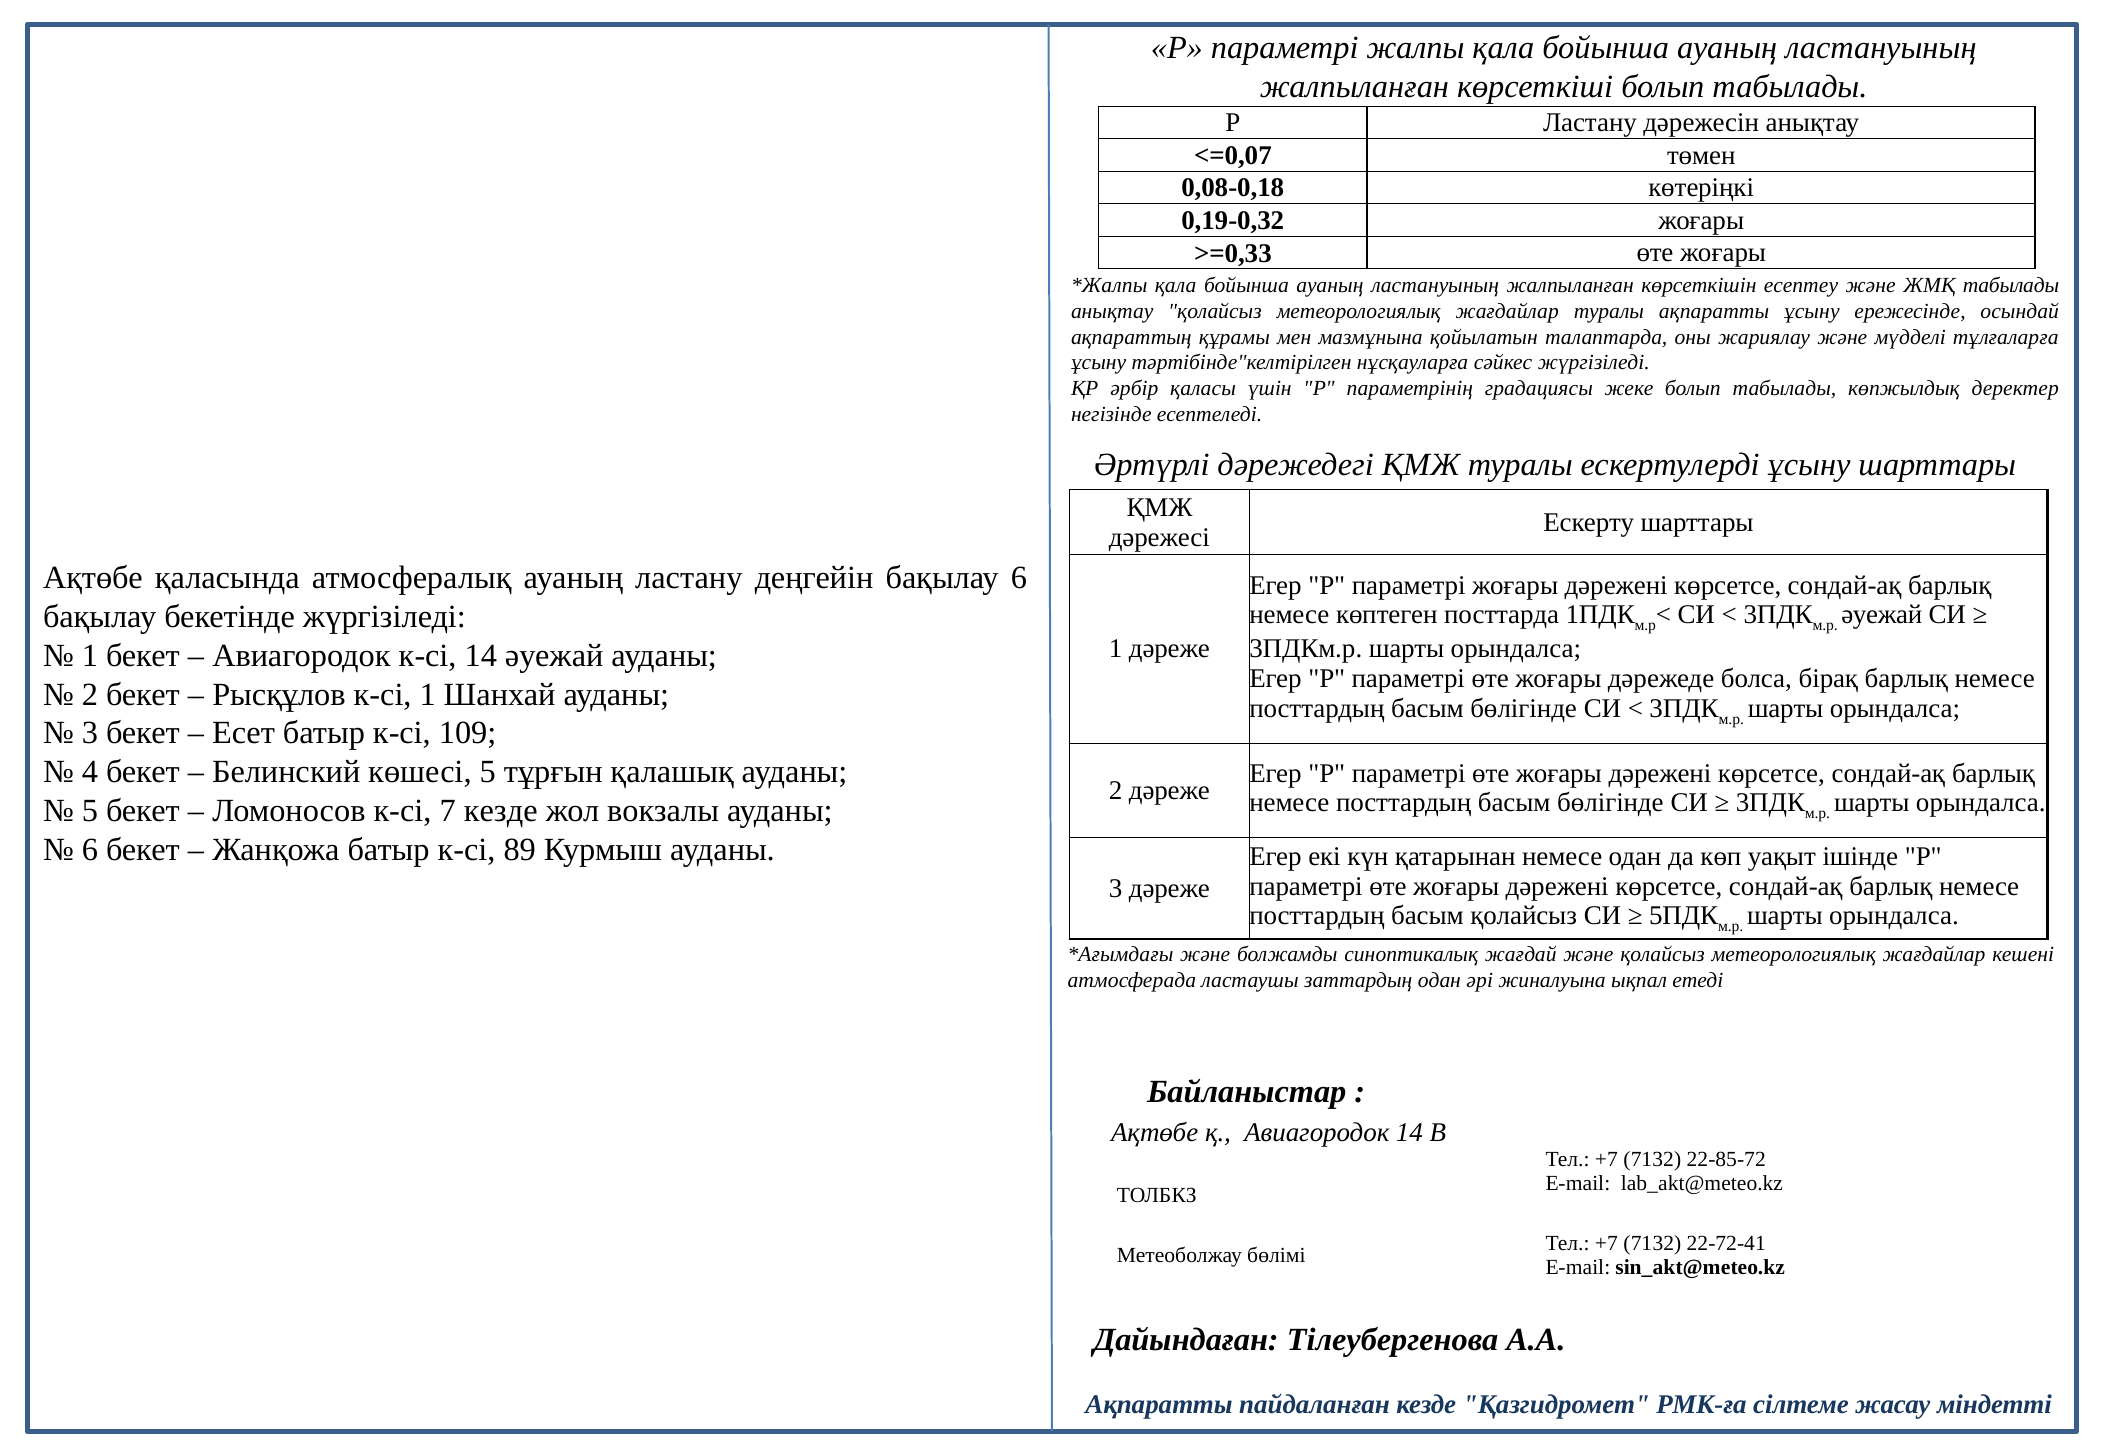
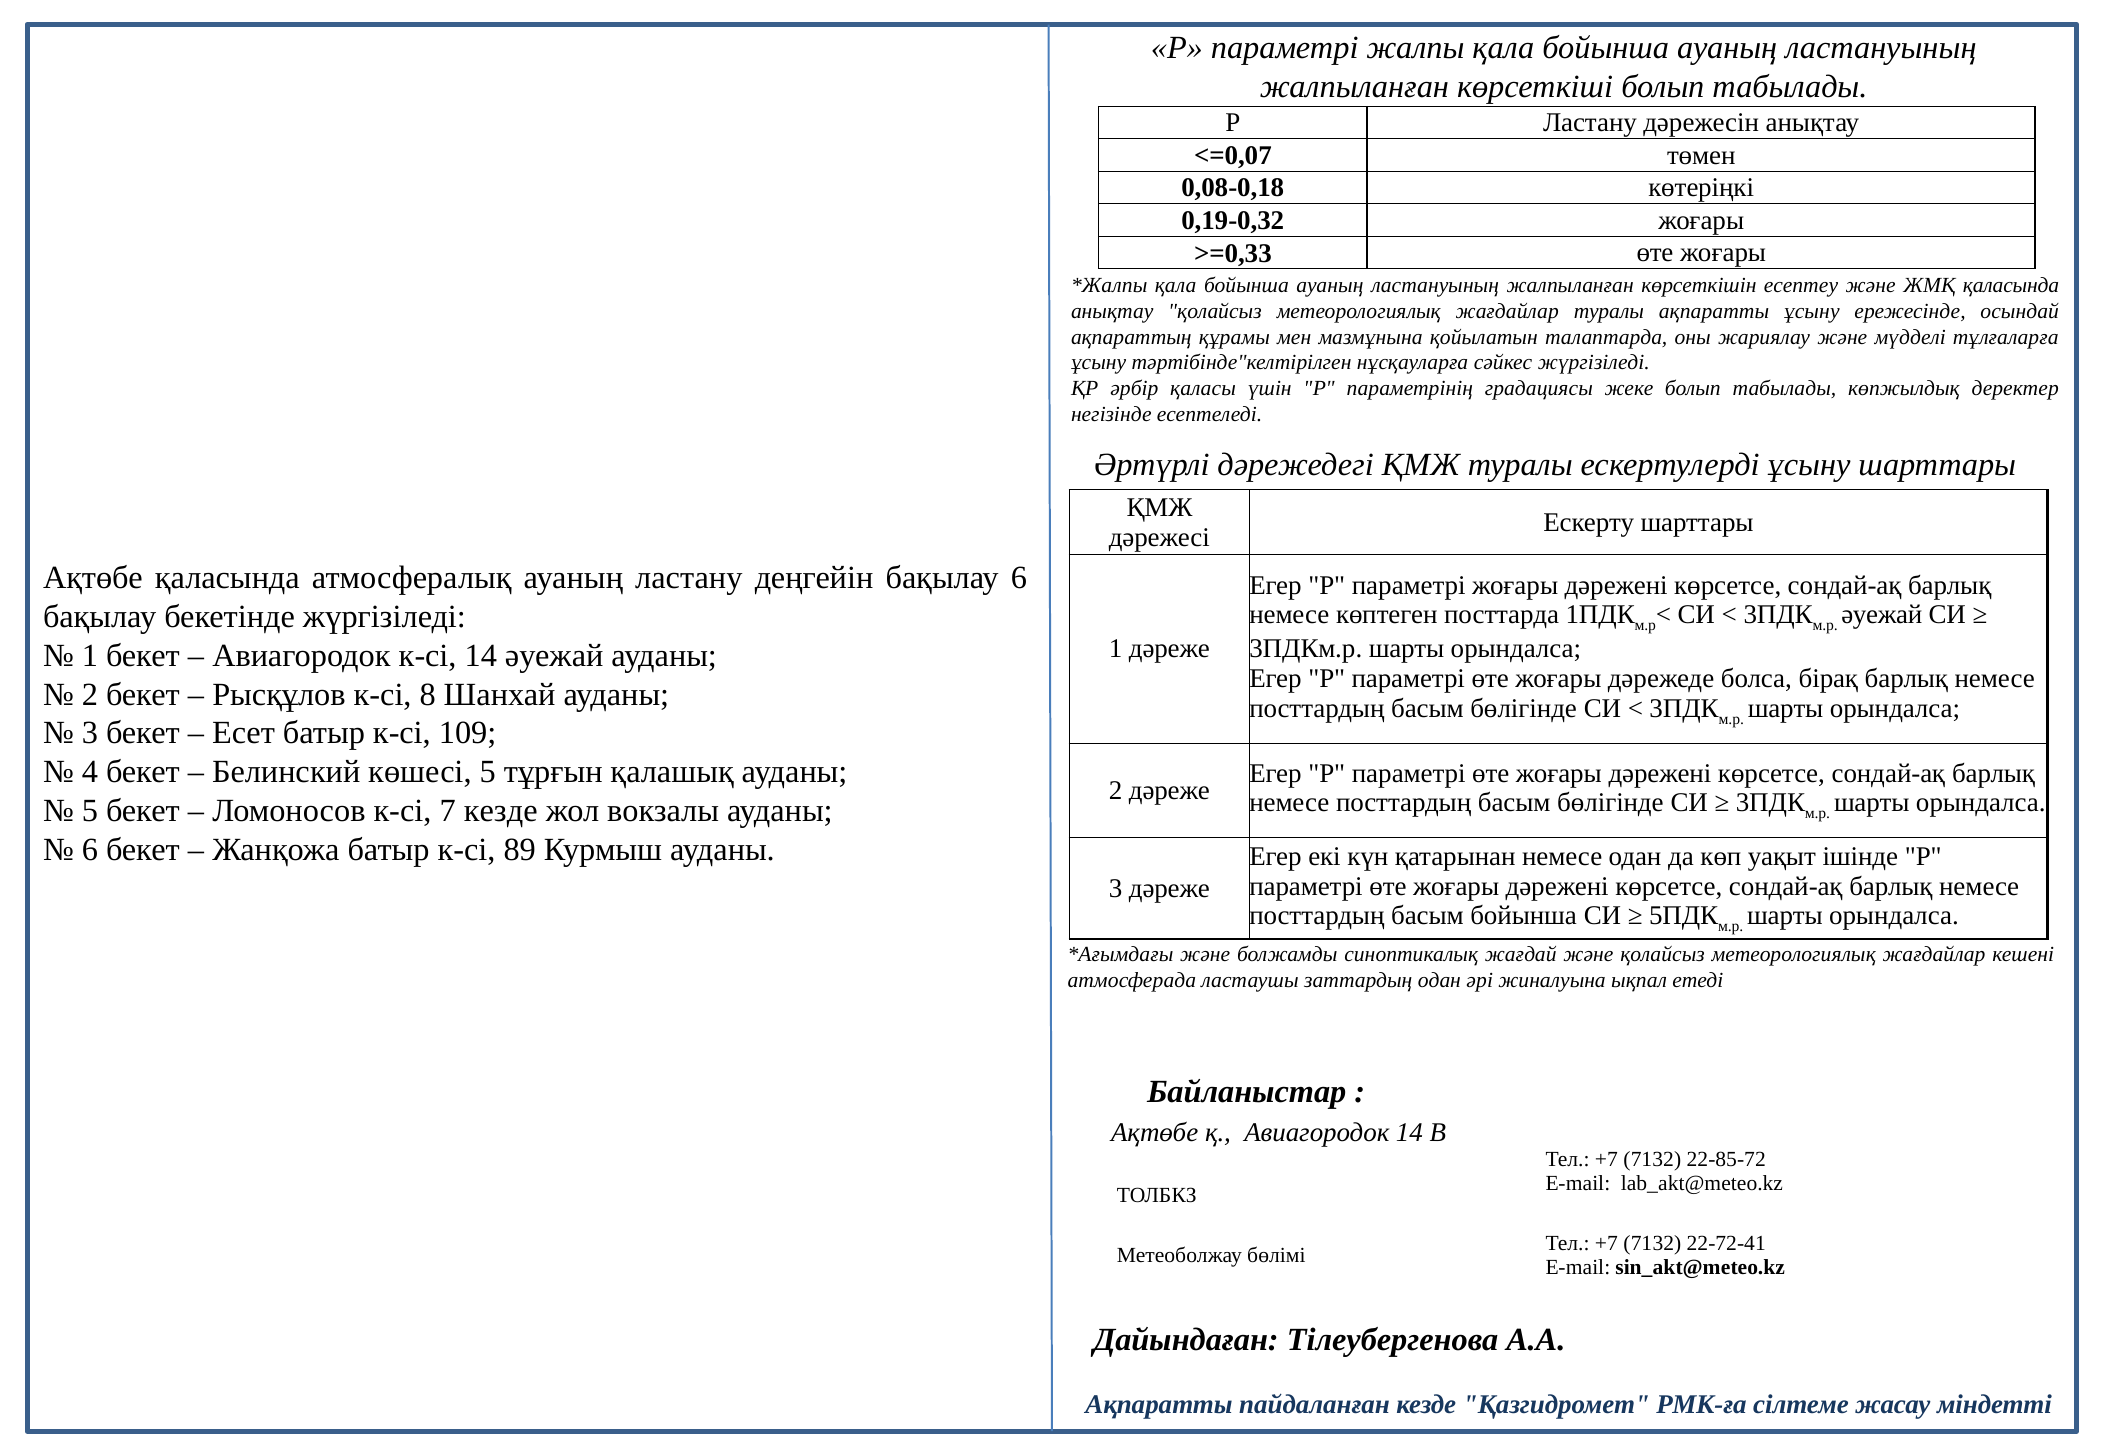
ЖМҚ табылады: табылады -> қаласында (2011, 286)
к-сі 1: 1 -> 8 (428, 695)
басым қолайсыз: қолайсыз -> бойынша (1524, 916)
